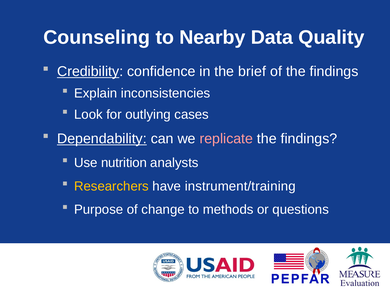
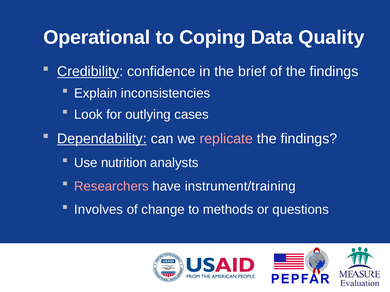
Counseling: Counseling -> Operational (97, 37)
Nearby: Nearby -> Coping (212, 37)
Researchers colour: yellow -> pink (111, 186)
Purpose: Purpose -> Involves (99, 209)
